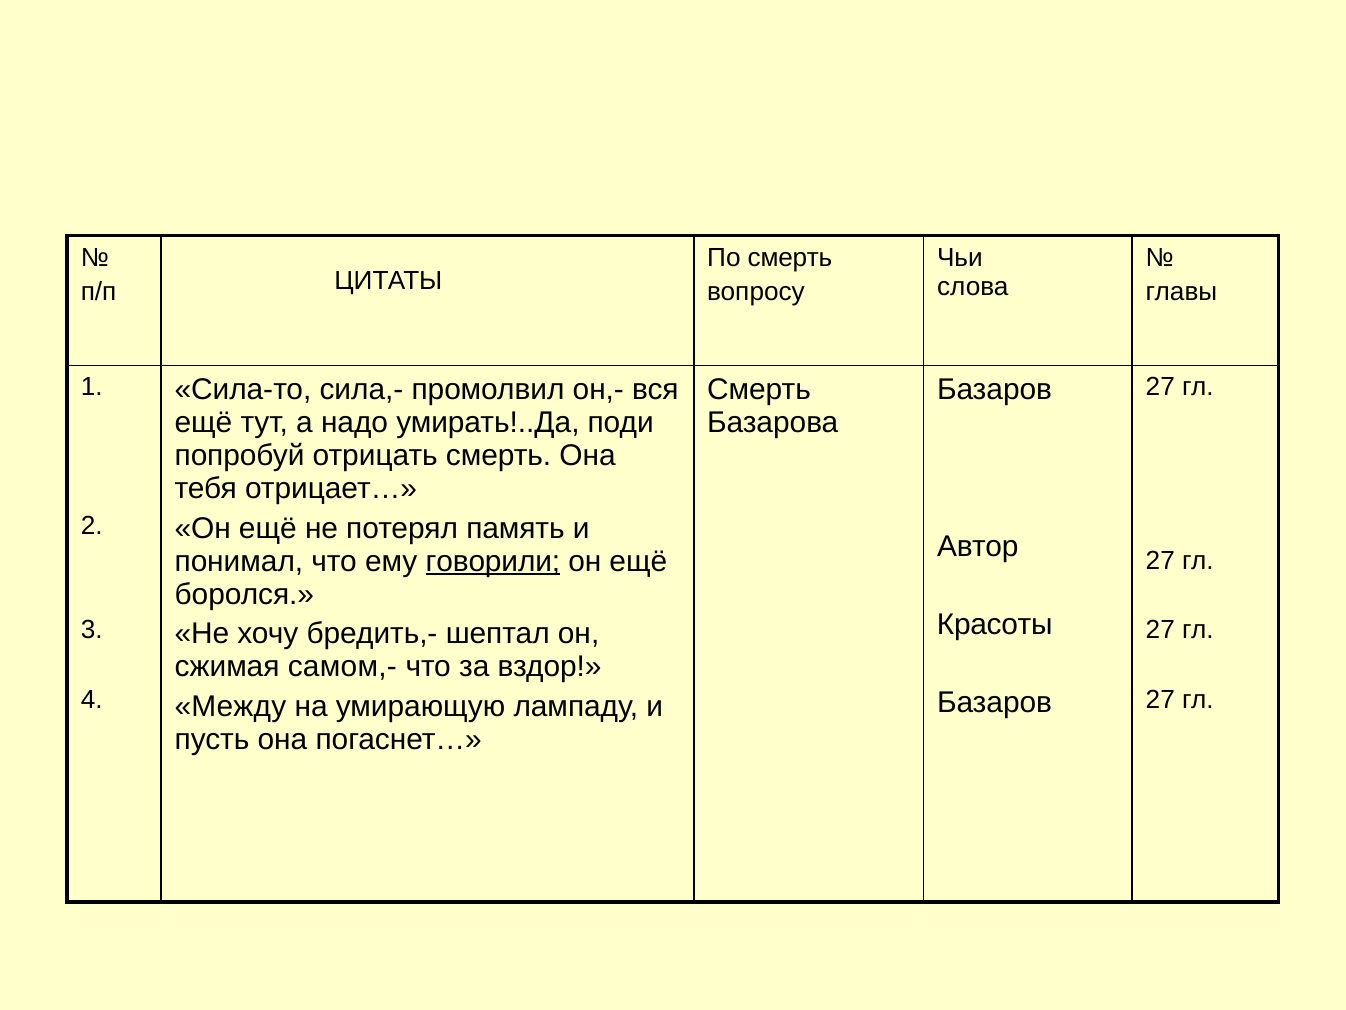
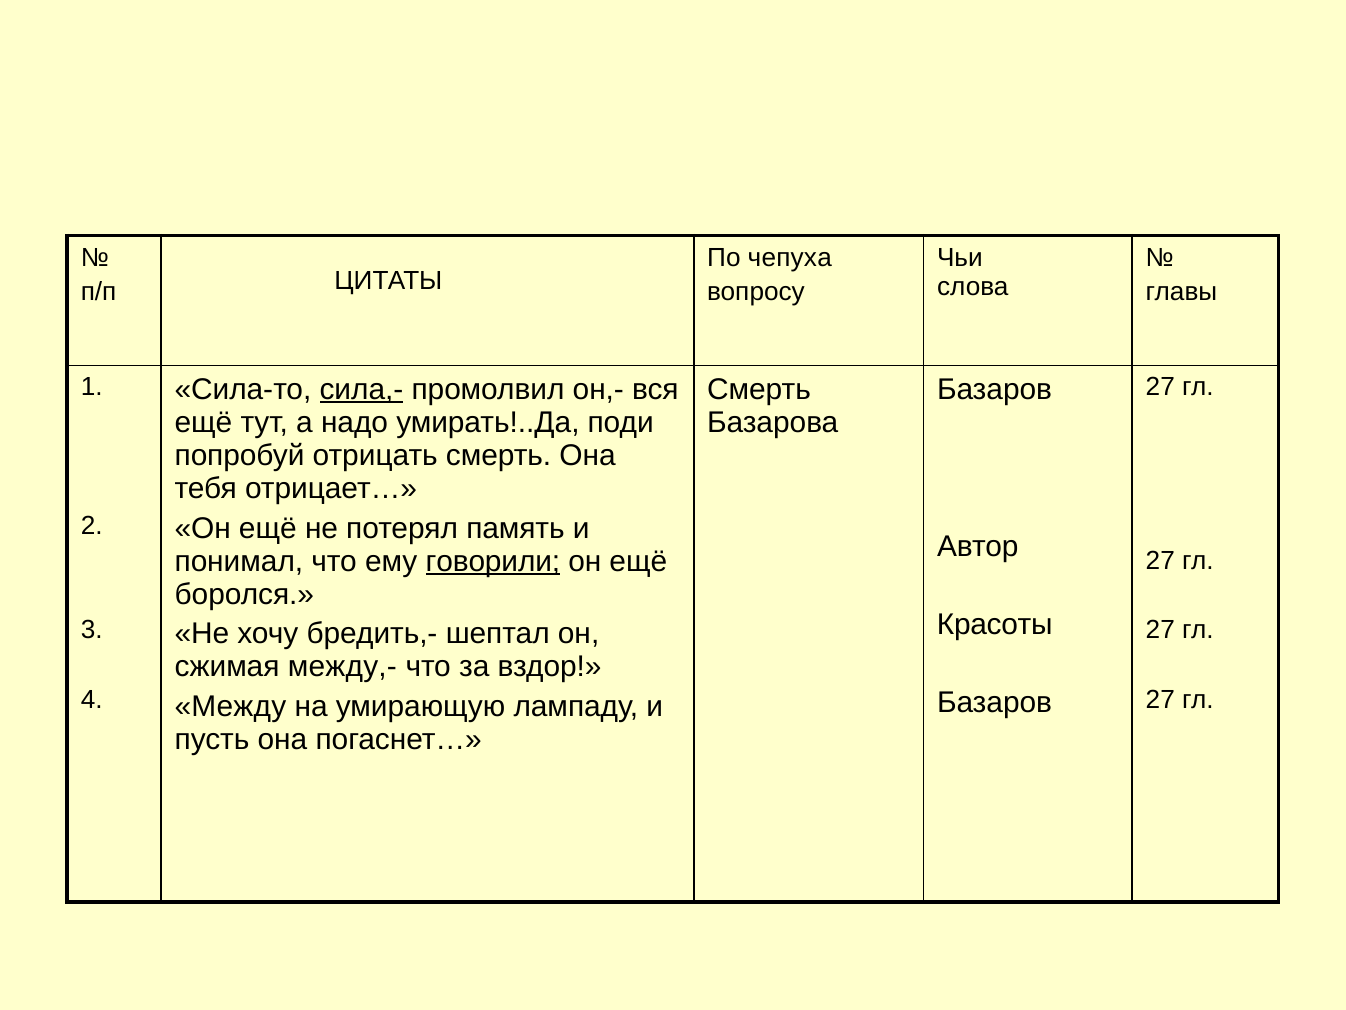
По смерть: смерть -> чепуха (790, 257)
сила,- underline: none -> present (361, 389)
самом,-: самом,- -> между,- (342, 667)
